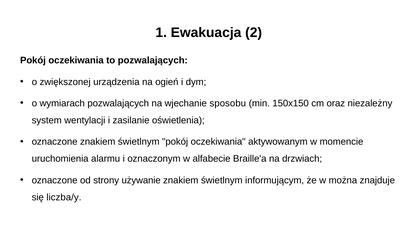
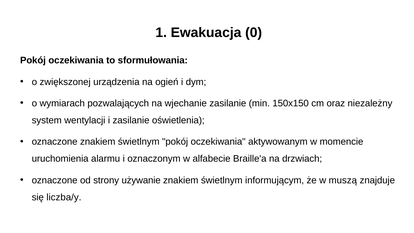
2: 2 -> 0 (254, 32)
to pozwalających: pozwalających -> sformułowania (153, 60)
wjechanie sposobu: sposobu -> zasilanie (228, 103)
można: można -> muszą (343, 180)
